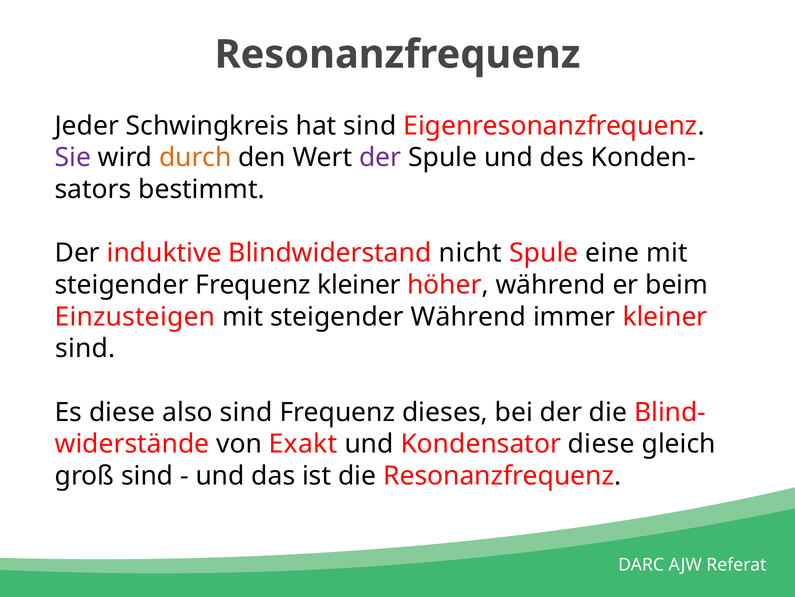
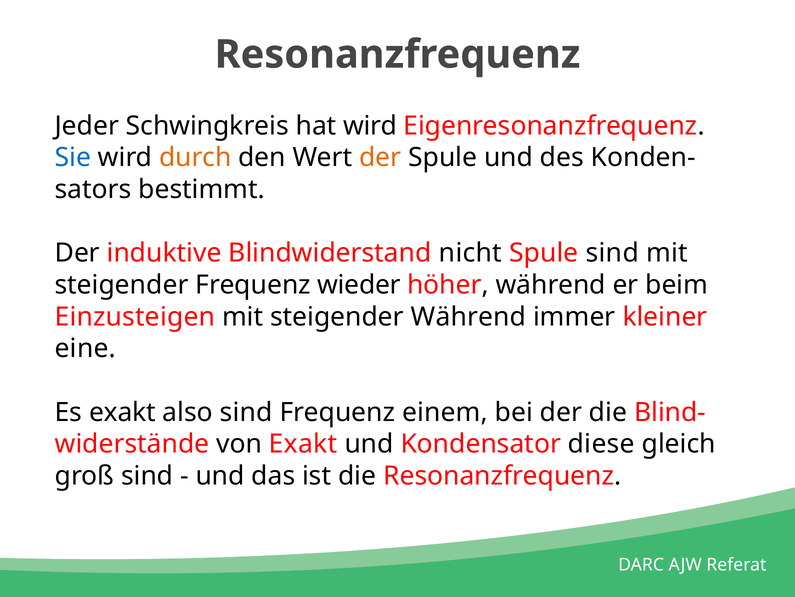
hat sind: sind -> wird (370, 126)
Sie colour: purple -> blue (73, 157)
der colour: purple -> orange (380, 157)
Spule eine: eine -> sind (612, 253)
Frequenz kleiner: kleiner -> wieder (359, 285)
sind: sind -> eine (85, 348)
Es diese: diese -> exakt (122, 412)
dieses: dieses -> einem (445, 412)
